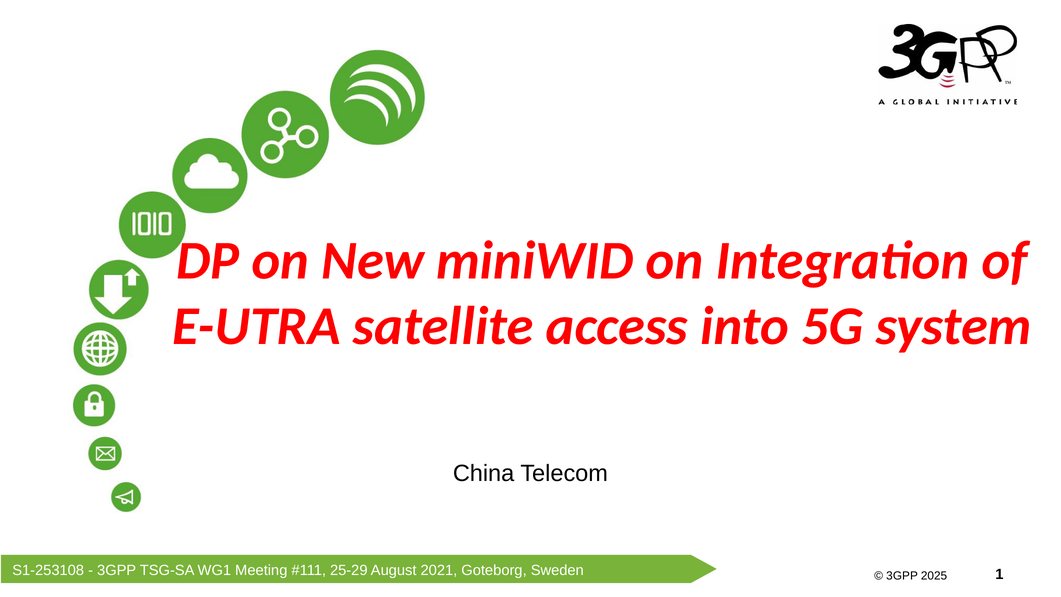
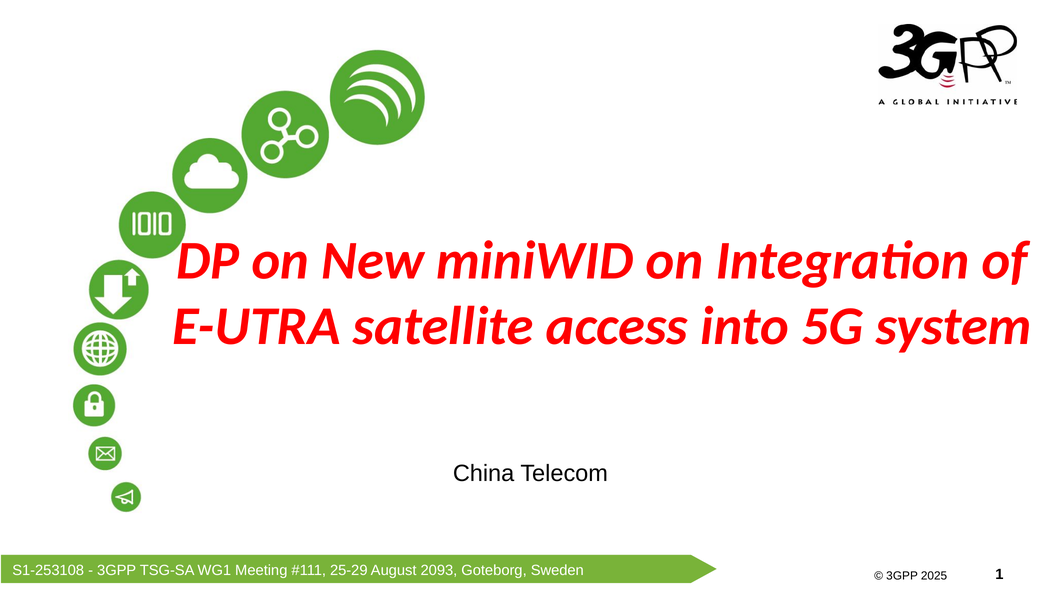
2021: 2021 -> 2093 (439, 570)
